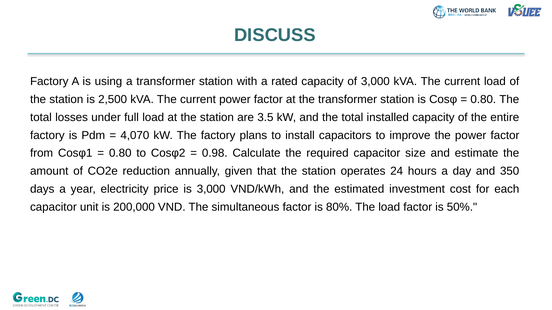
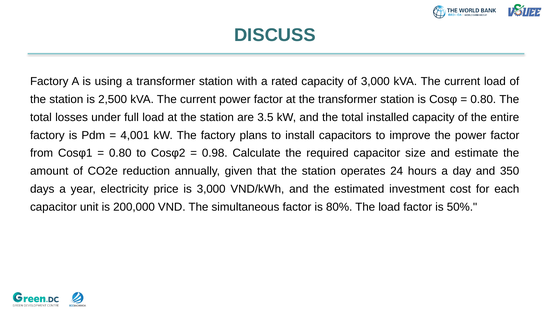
4,070: 4,070 -> 4,001 (135, 135)
